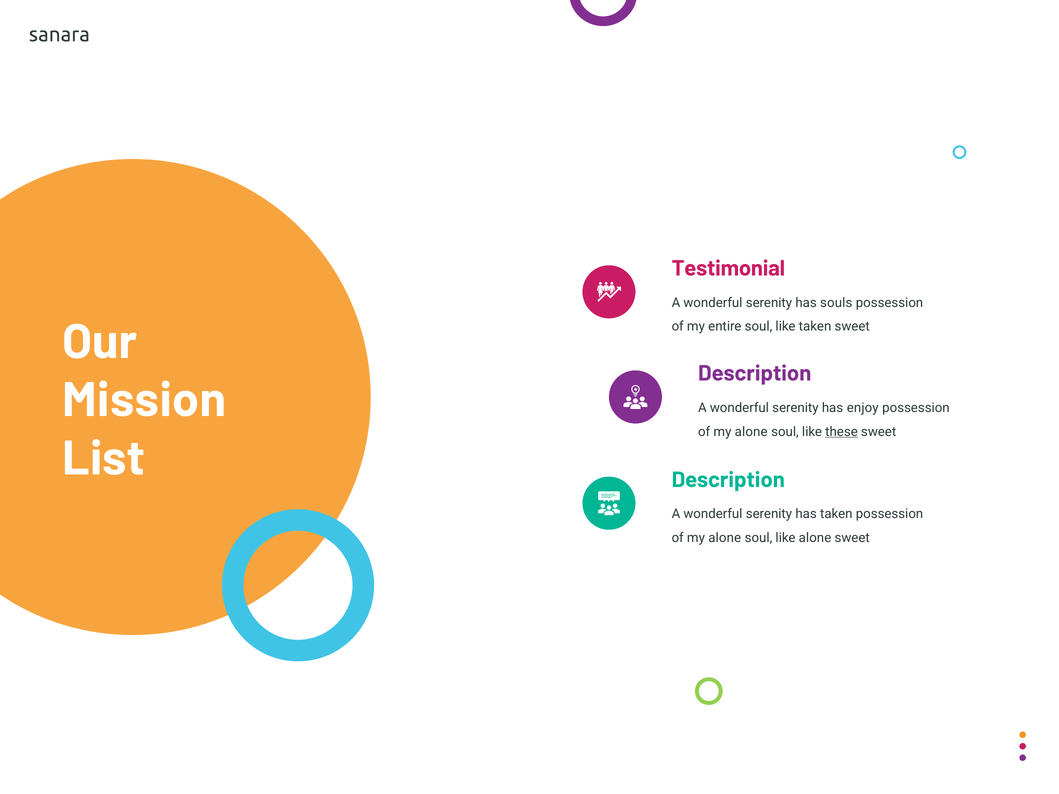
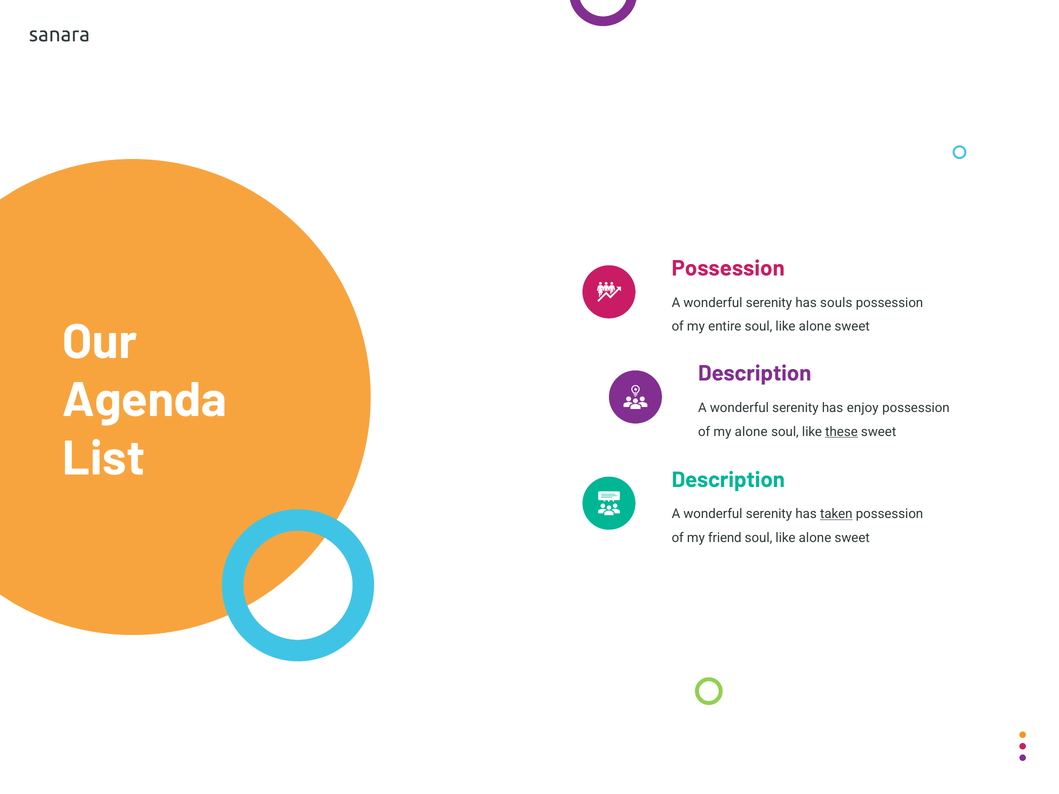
Testimonial: Testimonial -> Possession (728, 269)
entire soul like taken: taken -> alone (815, 327)
Mission: Mission -> Agenda (145, 400)
taken underline: none -> present (836, 514)
alone: alone -> friend (725, 538)
